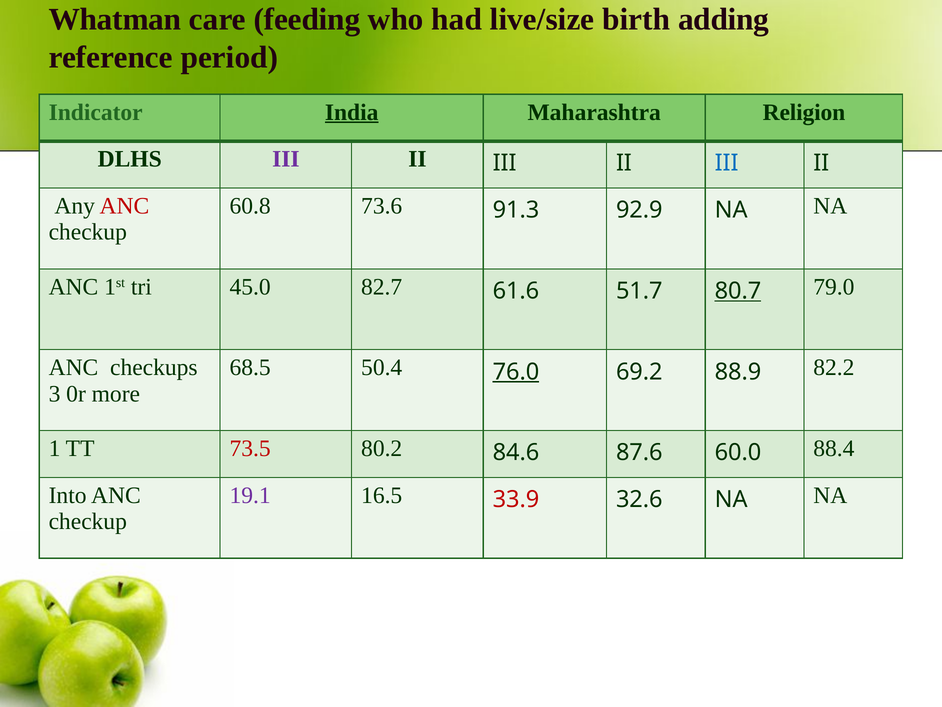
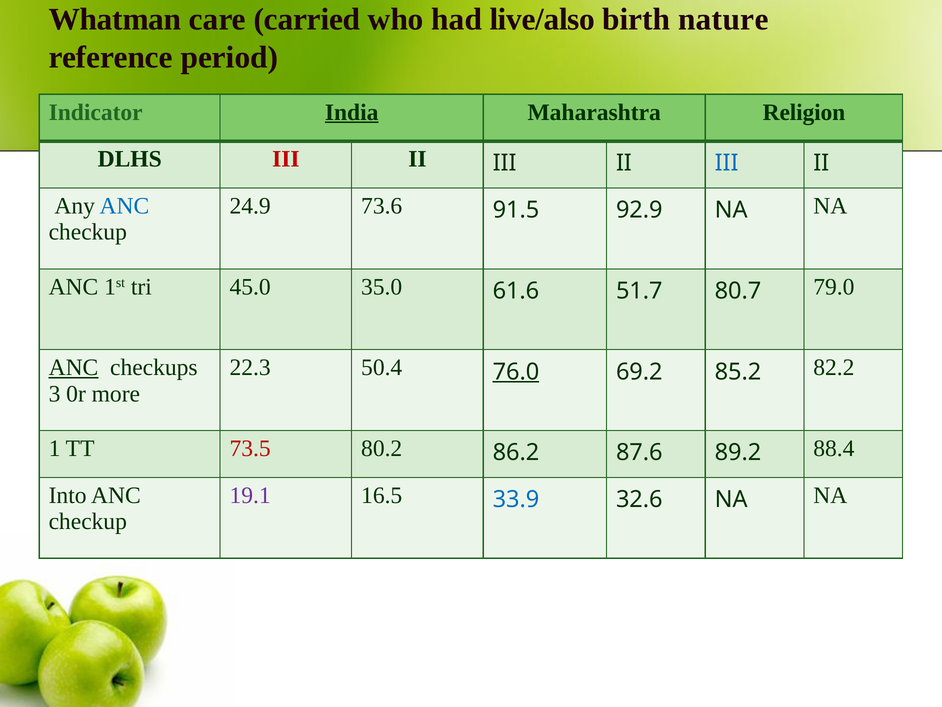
feeding: feeding -> carried (307, 19)
live/size: live/size -> live/also (542, 19)
adding: adding -> nature (723, 19)
III colour: purple -> red (286, 159)
ANC colour: red -> blue (124, 206)
60.8: 60.8 -> 24.9 (250, 206)
91.3: 91.3 -> 91.5 (516, 210)
82.7: 82.7 -> 35.0 (382, 287)
80.7 underline: present -> none (738, 291)
ANC underline: none -> present (73, 367)
68.5: 68.5 -> 22.3 (250, 367)
88.9: 88.9 -> 85.2 (738, 371)
84.6: 84.6 -> 86.2 (516, 452)
60.0: 60.0 -> 89.2 (738, 452)
33.9 colour: red -> blue (516, 499)
